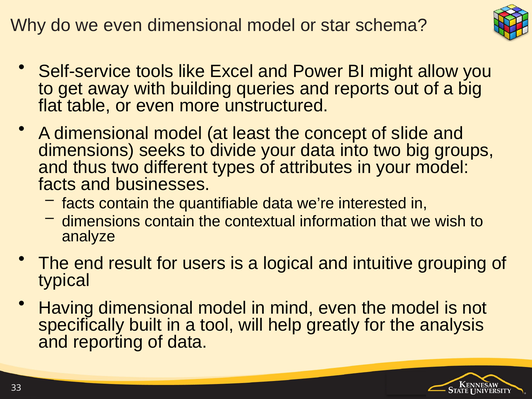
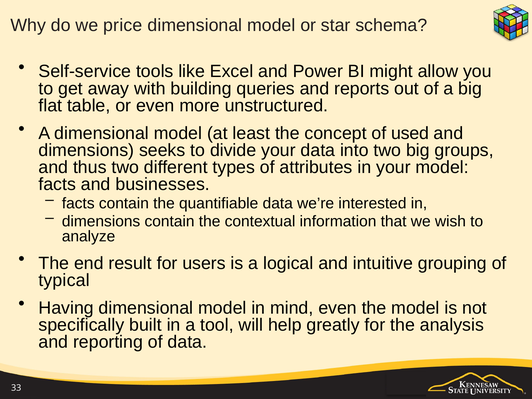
we even: even -> price (123, 25)
slide: slide -> used (410, 133)
